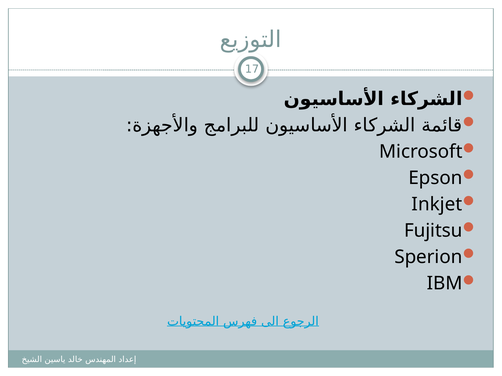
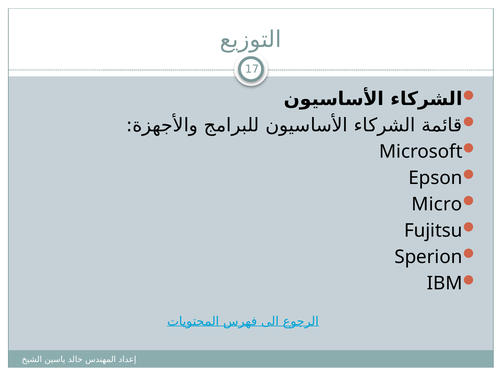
Inkjet: Inkjet -> Micro (437, 204)
